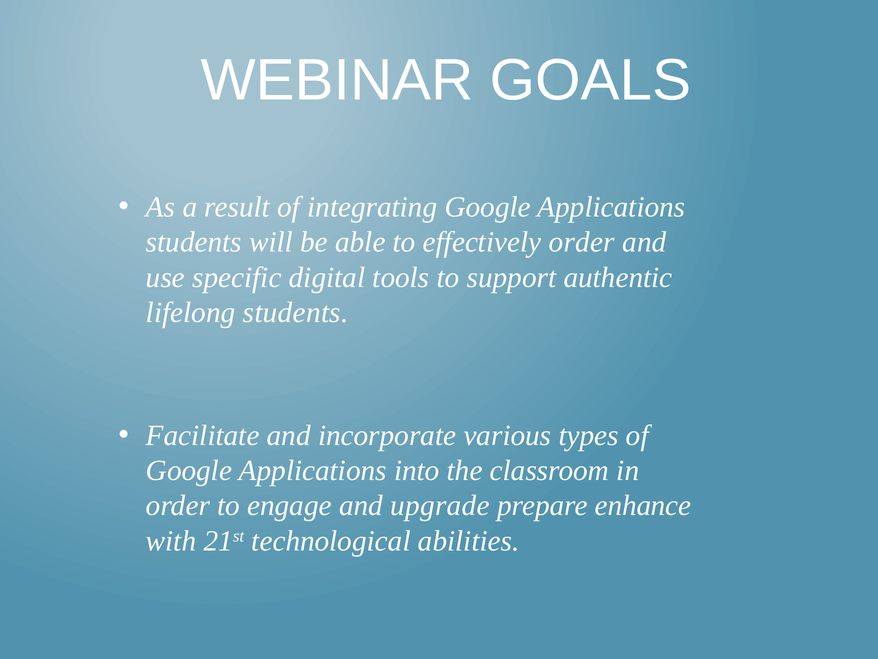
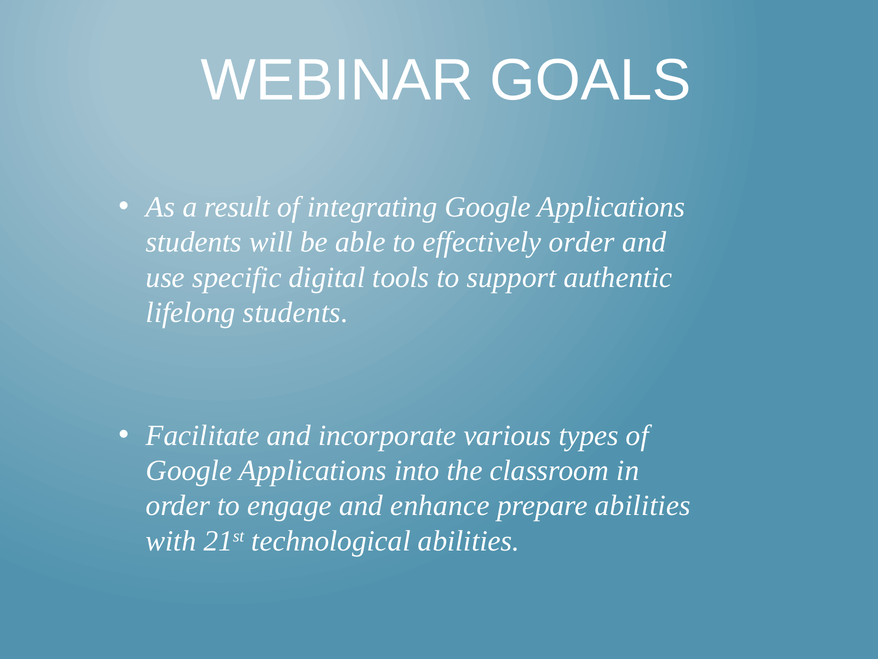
upgrade: upgrade -> enhance (440, 505)
prepare enhance: enhance -> abilities (643, 505)
